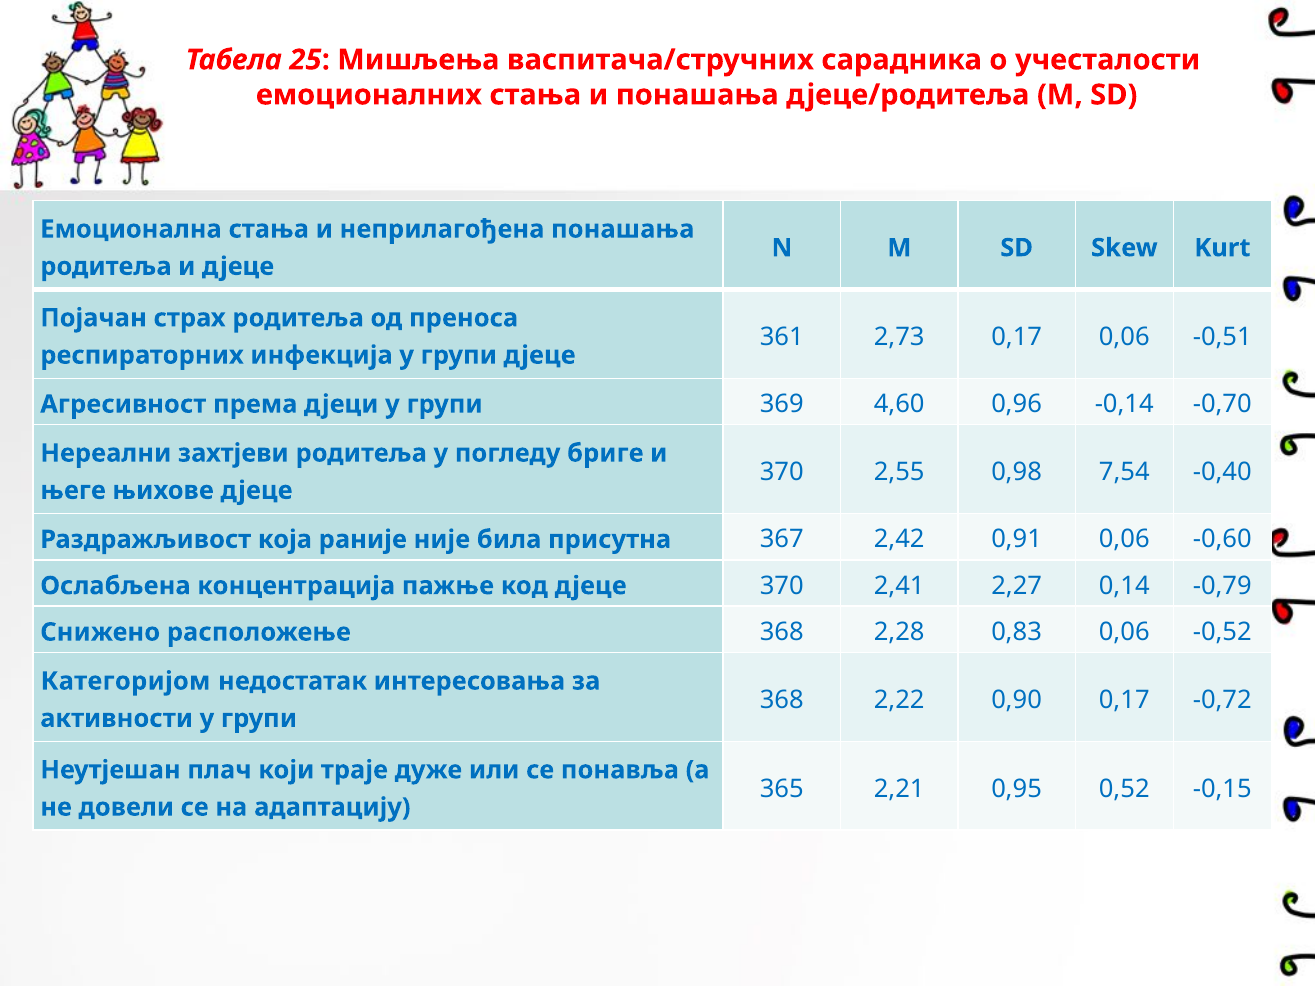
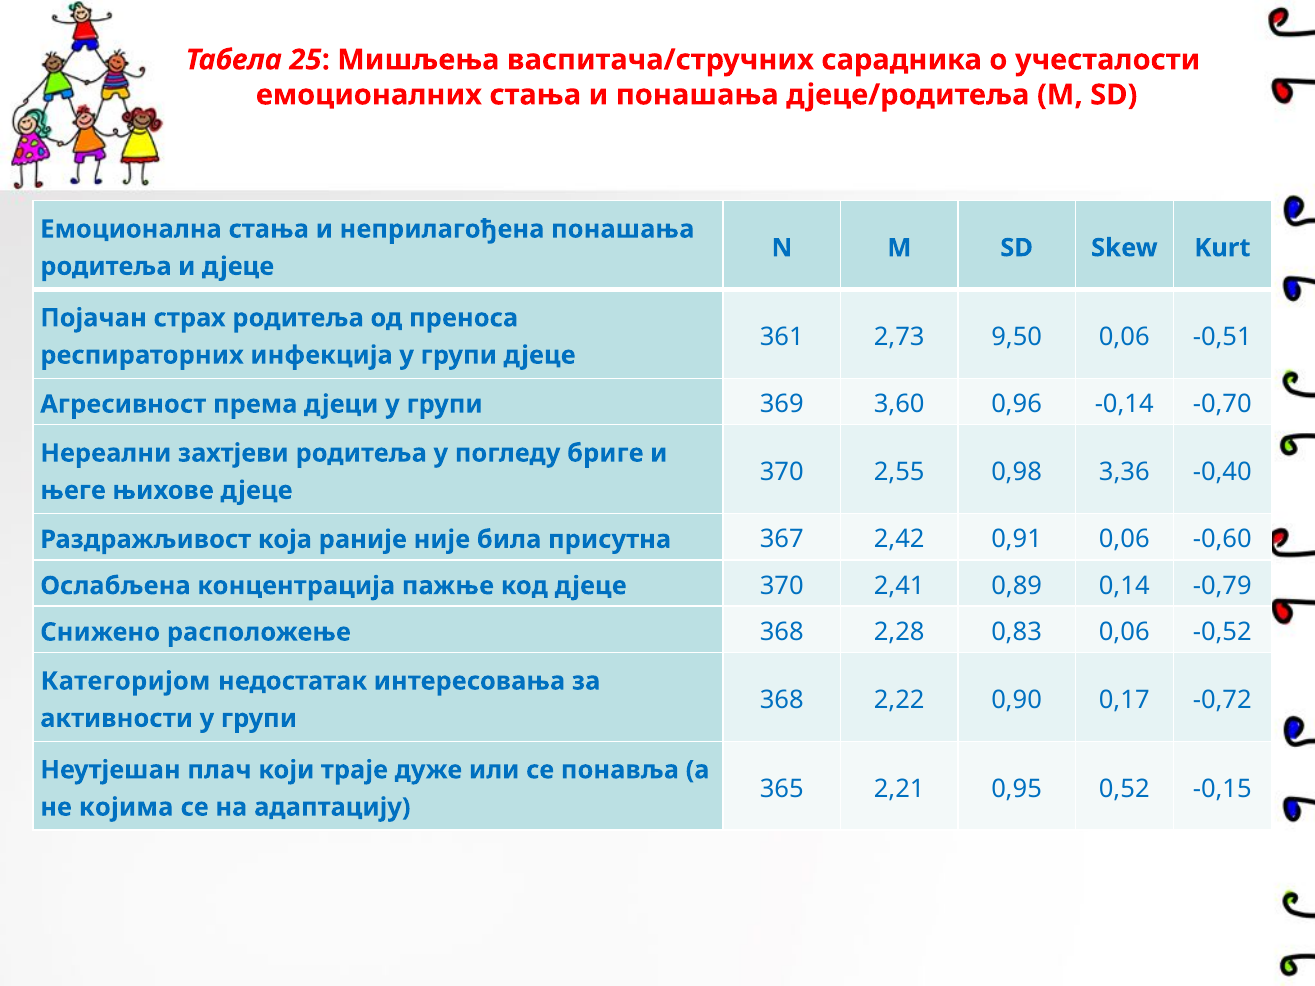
2,73 0,17: 0,17 -> 9,50 (1017, 337)
4,60: 4,60 -> 3,60 (899, 404)
7,54: 7,54 -> 3,36 (1124, 472)
2,27: 2,27 -> 0,89 (1017, 586)
довели: довели -> којима (126, 807)
